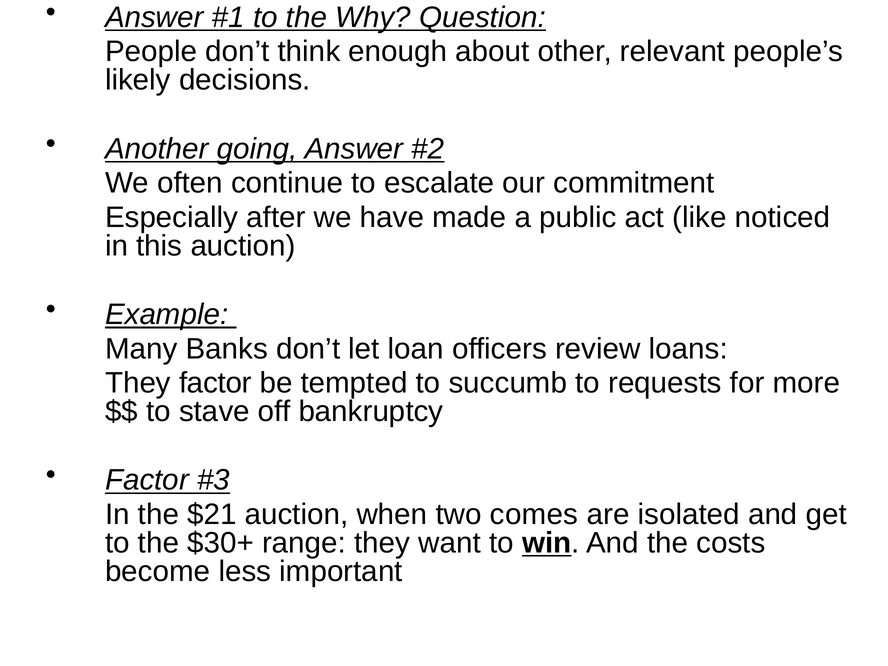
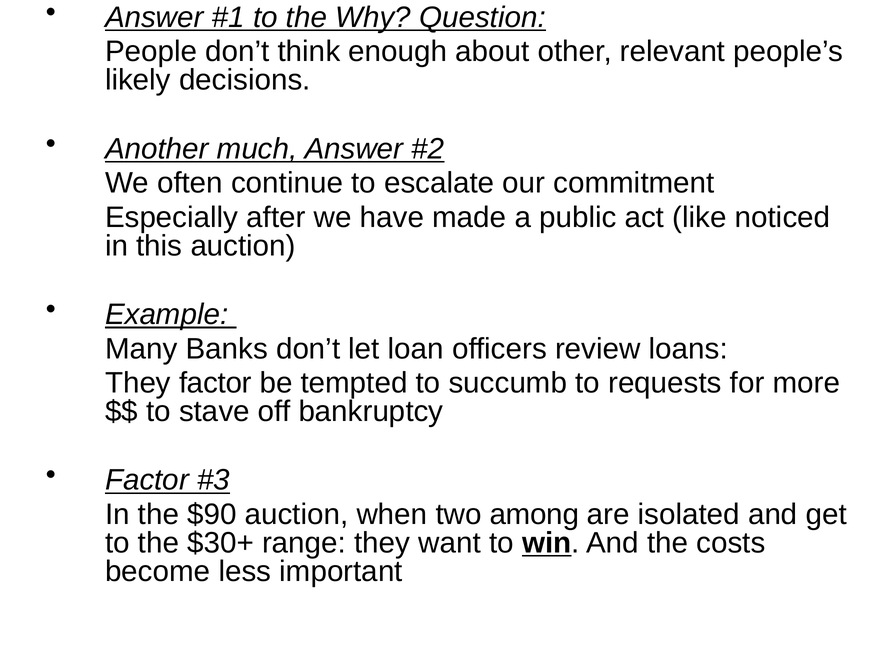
going: going -> much (257, 149)
$21: $21 -> $90 (212, 515)
comes: comes -> among (534, 515)
